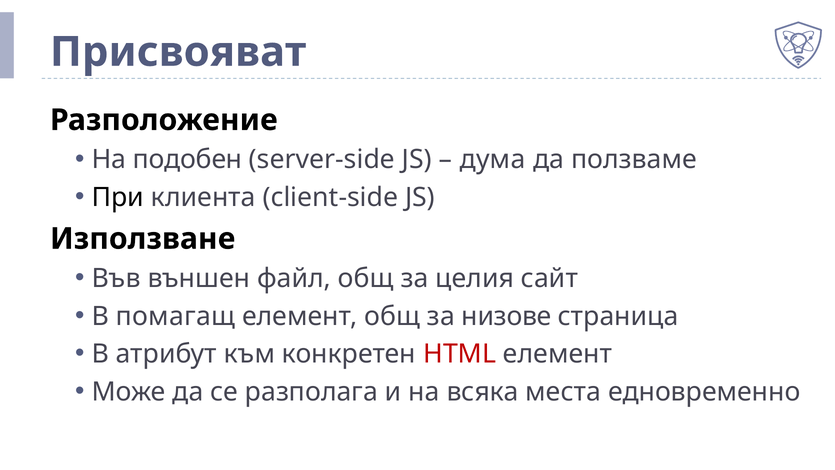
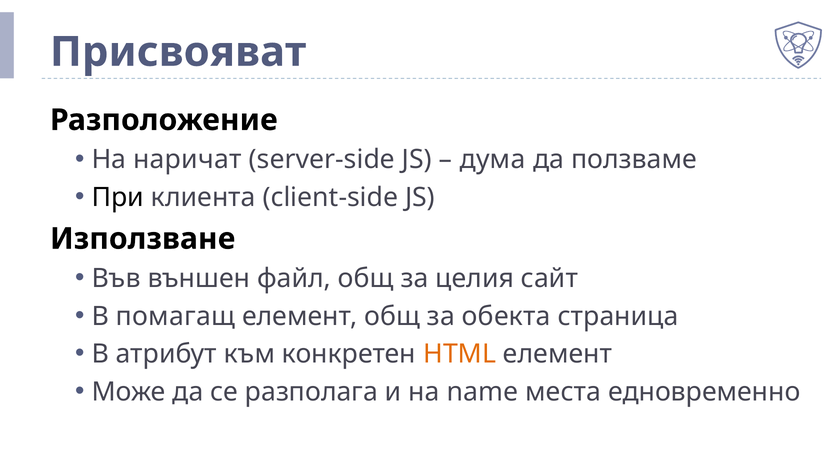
подобен: подобен -> наричат (187, 160)
низове: низове -> обекта (506, 316)
HTML colour: red -> orange (460, 354)
всяка: всяка -> name (482, 392)
